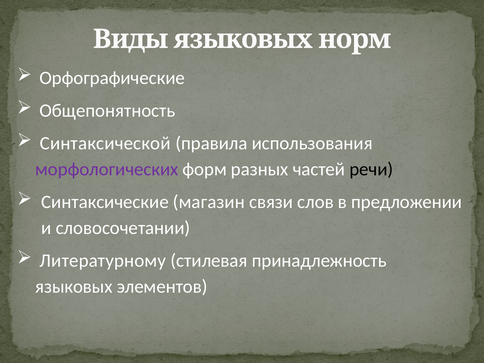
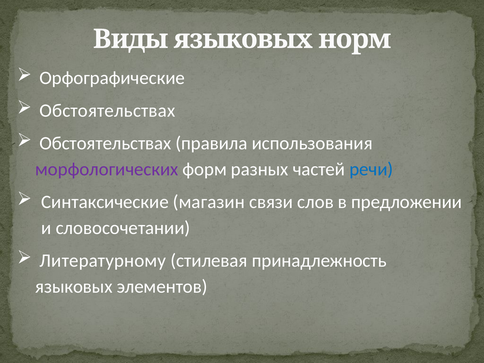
Общепонятность: Общепонятность -> Обстоятельствах (107, 111)
Синтаксической: Синтаксической -> Обстоятельствах (105, 143)
речи colour: black -> blue (371, 169)
